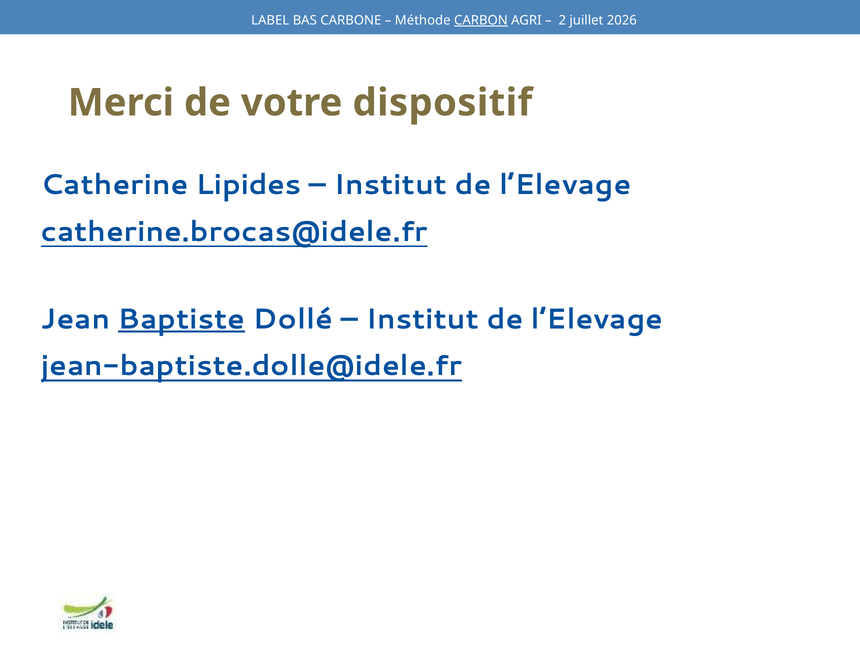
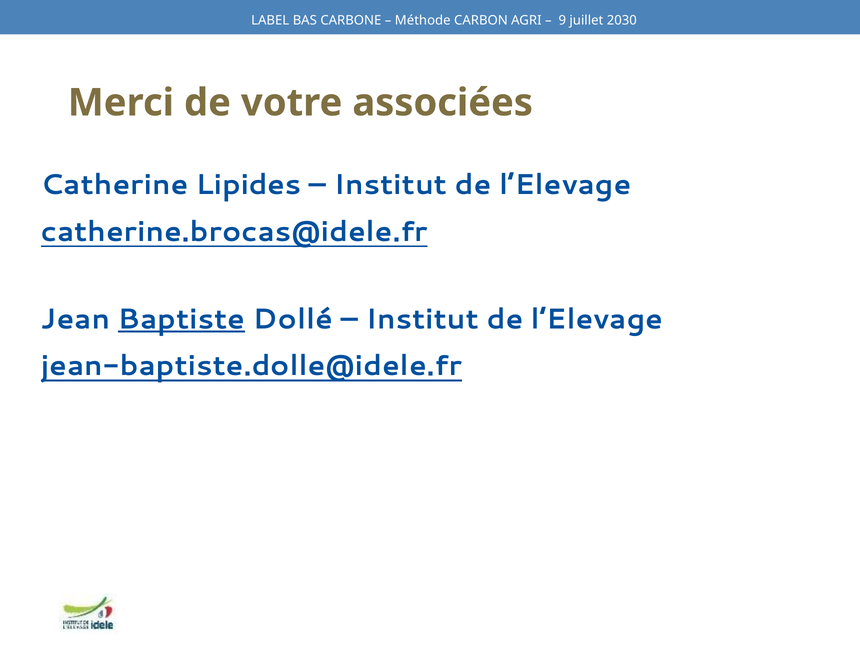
CARBON underline: present -> none (481, 20)
2: 2 -> 9 (562, 20)
2026: 2026 -> 2030 (622, 20)
dispositif: dispositif -> associées (443, 103)
